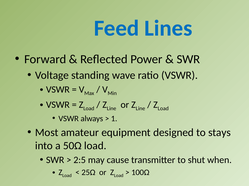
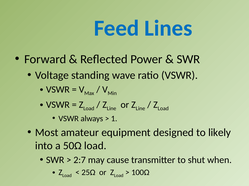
stays: stays -> likely (220, 133)
2:5: 2:5 -> 2:7 (80, 161)
